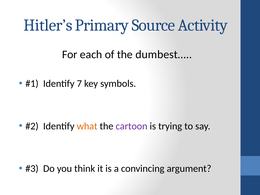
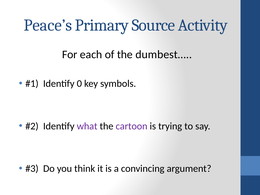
Hitler’s: Hitler’s -> Peace’s (48, 25)
7: 7 -> 0 (79, 84)
what colour: orange -> purple (87, 126)
